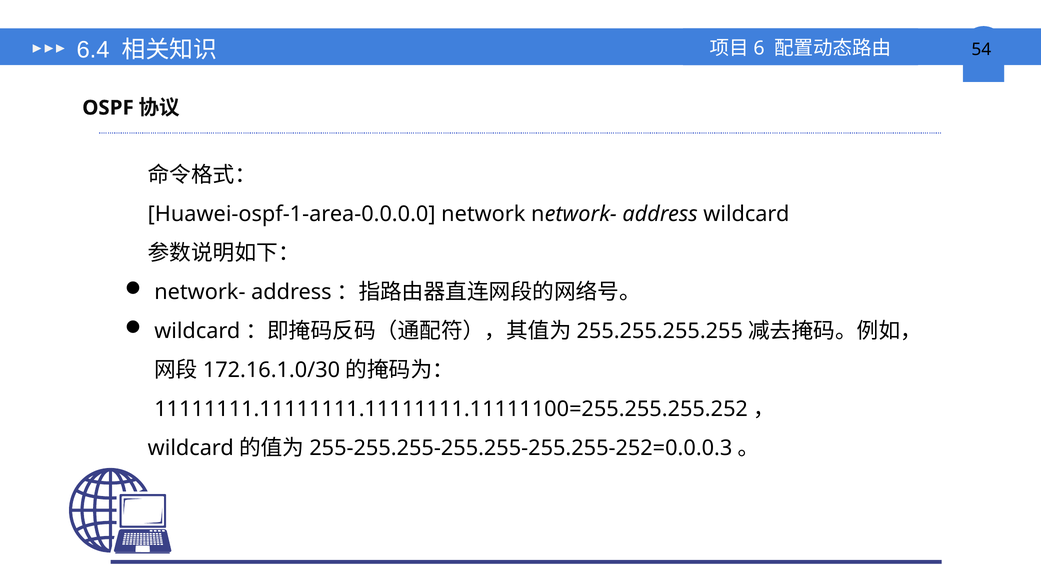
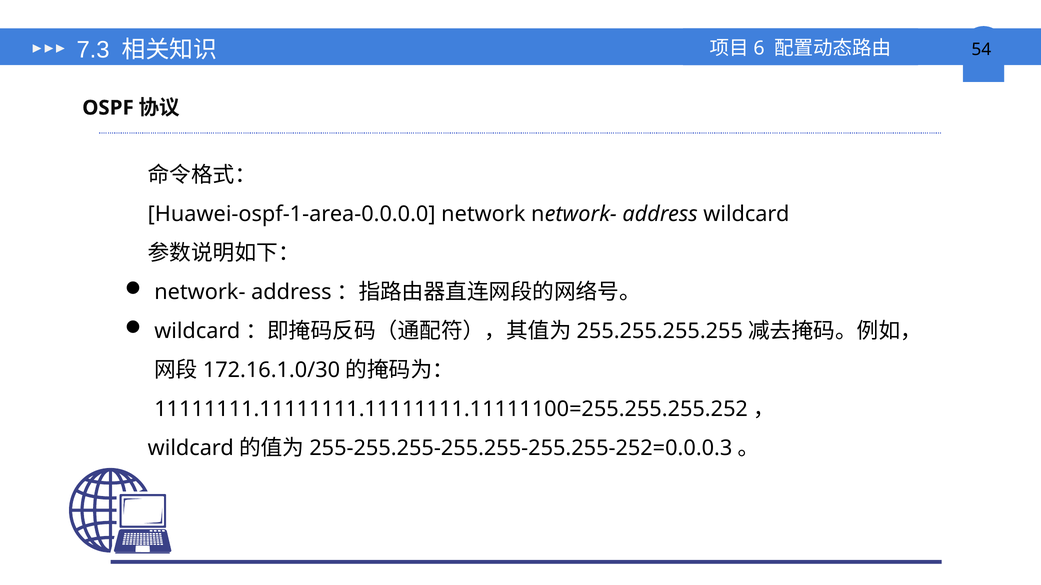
6.4: 6.4 -> 7.3 (93, 50)
